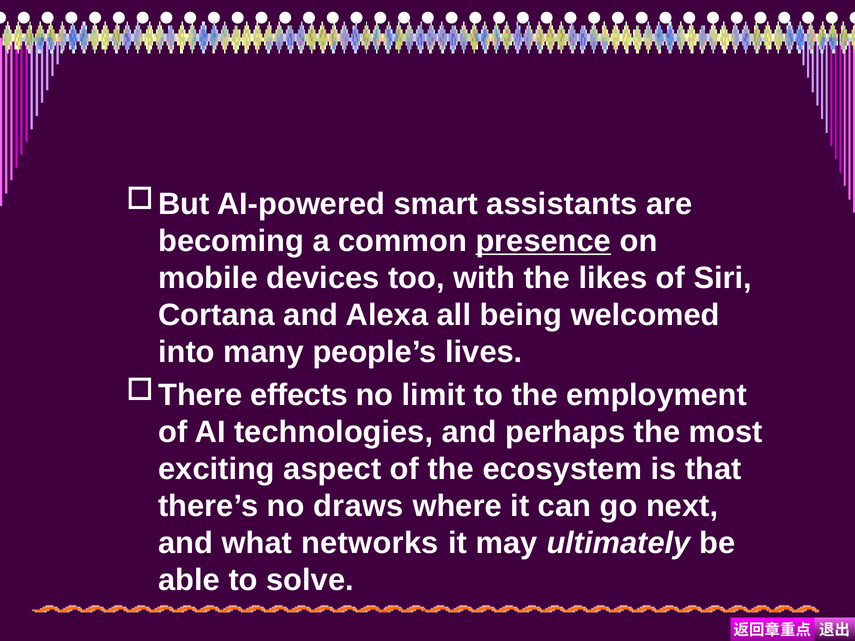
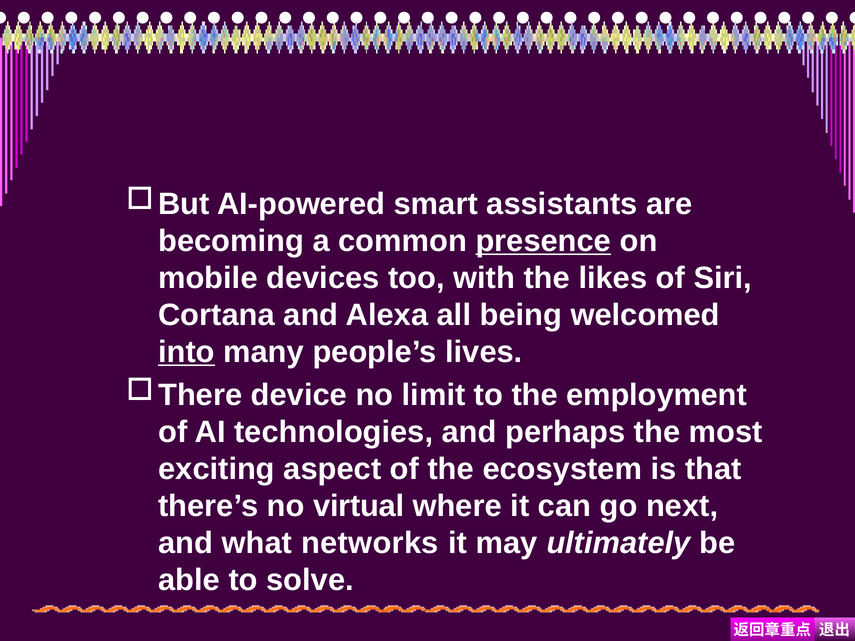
into underline: none -> present (186, 352)
effects: effects -> device (299, 395)
draws: draws -> virtual (359, 506)
